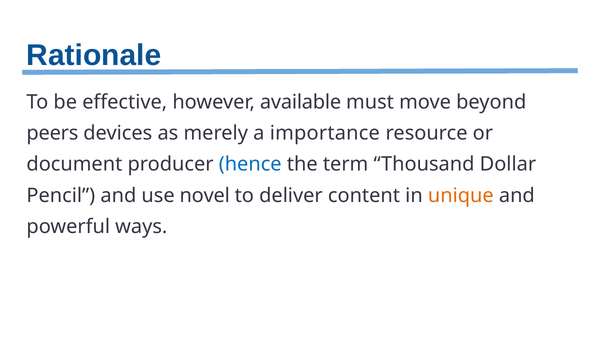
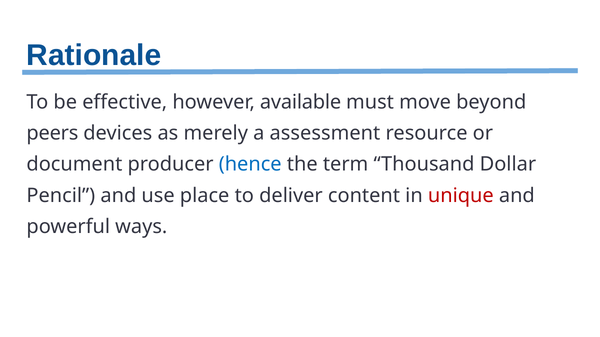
importance: importance -> assessment (325, 133)
novel: novel -> place (205, 196)
unique colour: orange -> red (461, 196)
